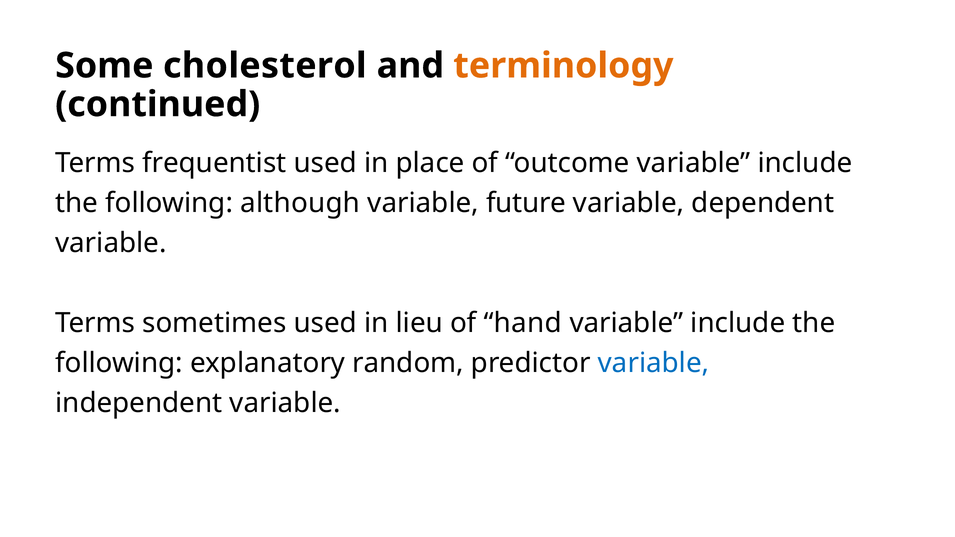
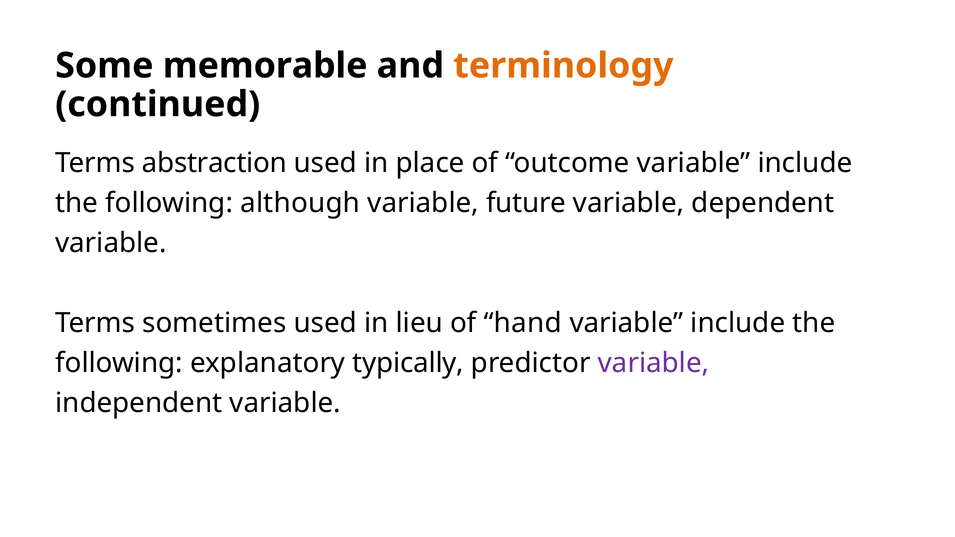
cholesterol: cholesterol -> memorable (265, 66)
frequentist: frequentist -> abstraction (214, 163)
random: random -> typically (408, 363)
variable colour: blue -> purple (654, 363)
